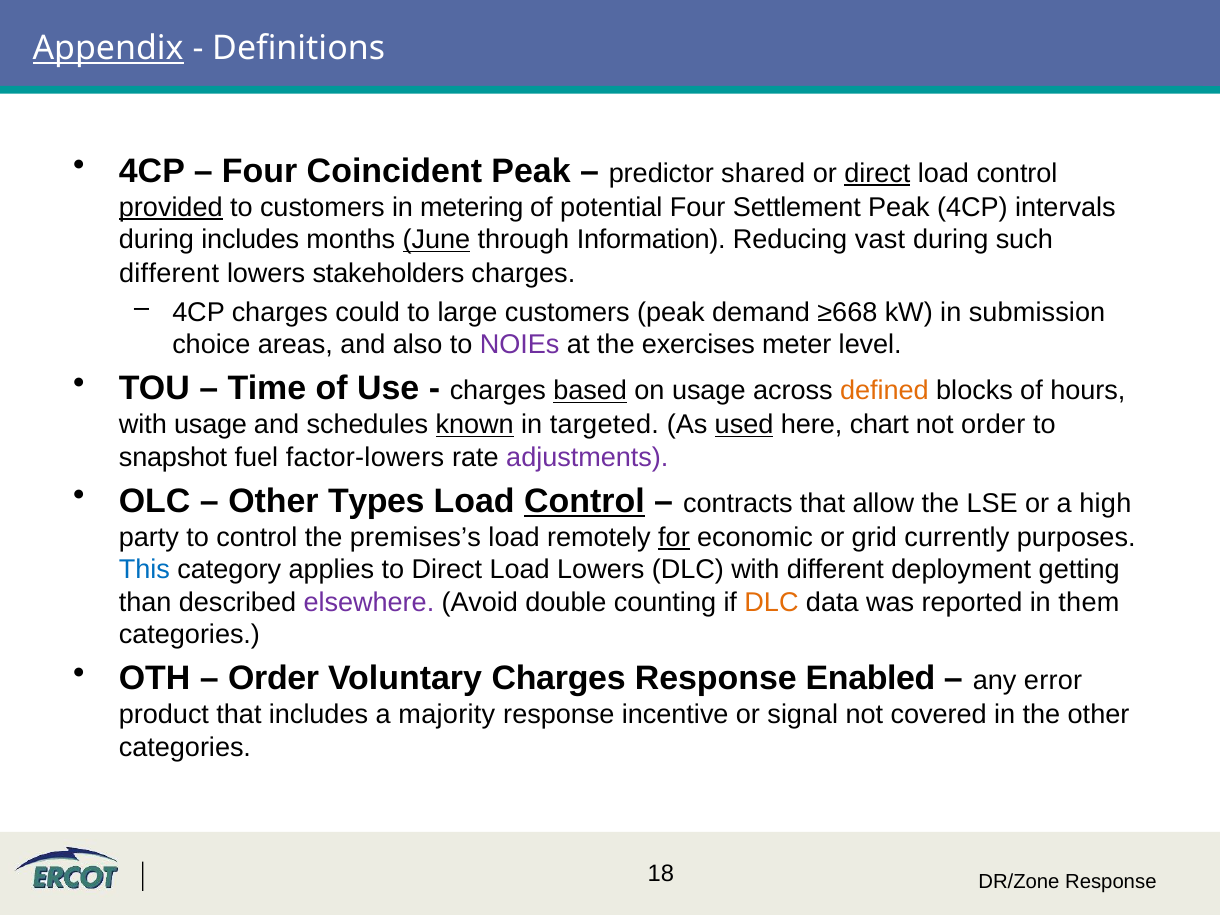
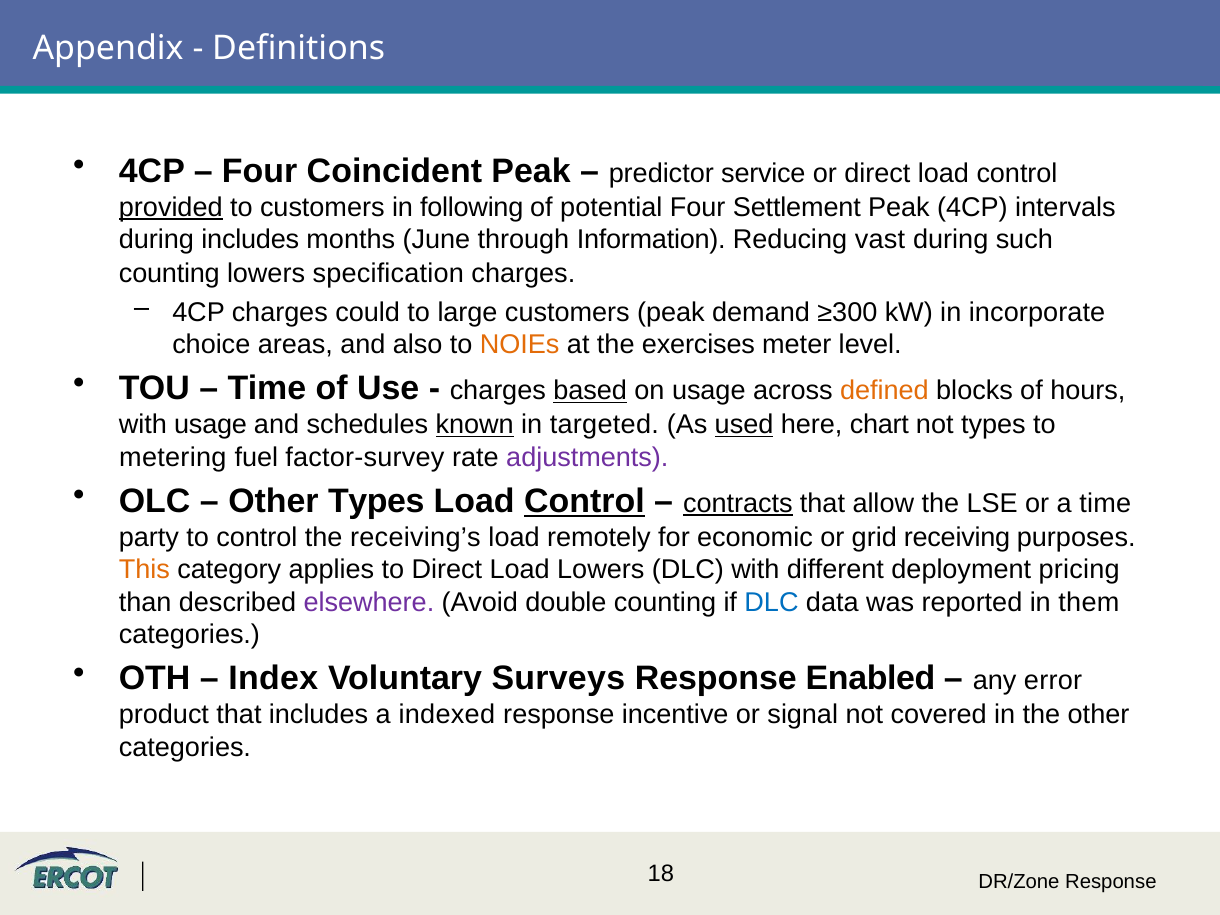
Appendix underline: present -> none (108, 48)
shared: shared -> service (763, 173)
direct underline: present -> none (877, 173)
metering: metering -> following (472, 207)
June underline: present -> none (436, 240)
different: different -> counting (169, 274)
stakeholders: stakeholders -> specification (388, 274)
≥668: ≥668 -> ≥300 (847, 312)
submission: submission -> incorporate (1037, 312)
NOIEs colour: purple -> orange (520, 345)
not order: order -> types (993, 425)
snapshot: snapshot -> metering (173, 457)
factor-lowers: factor-lowers -> factor-survey (365, 457)
contracts underline: none -> present (738, 503)
a high: high -> time (1105, 503)
premises’s: premises’s -> receiving’s (415, 537)
for underline: present -> none (674, 537)
currently: currently -> receiving (957, 537)
This colour: blue -> orange (144, 570)
getting: getting -> pricing (1079, 570)
DLC colour: orange -> blue (772, 602)
Order: Order -> Index (273, 679)
Voluntary Charges: Charges -> Surveys (558, 679)
majority: majority -> indexed (447, 715)
